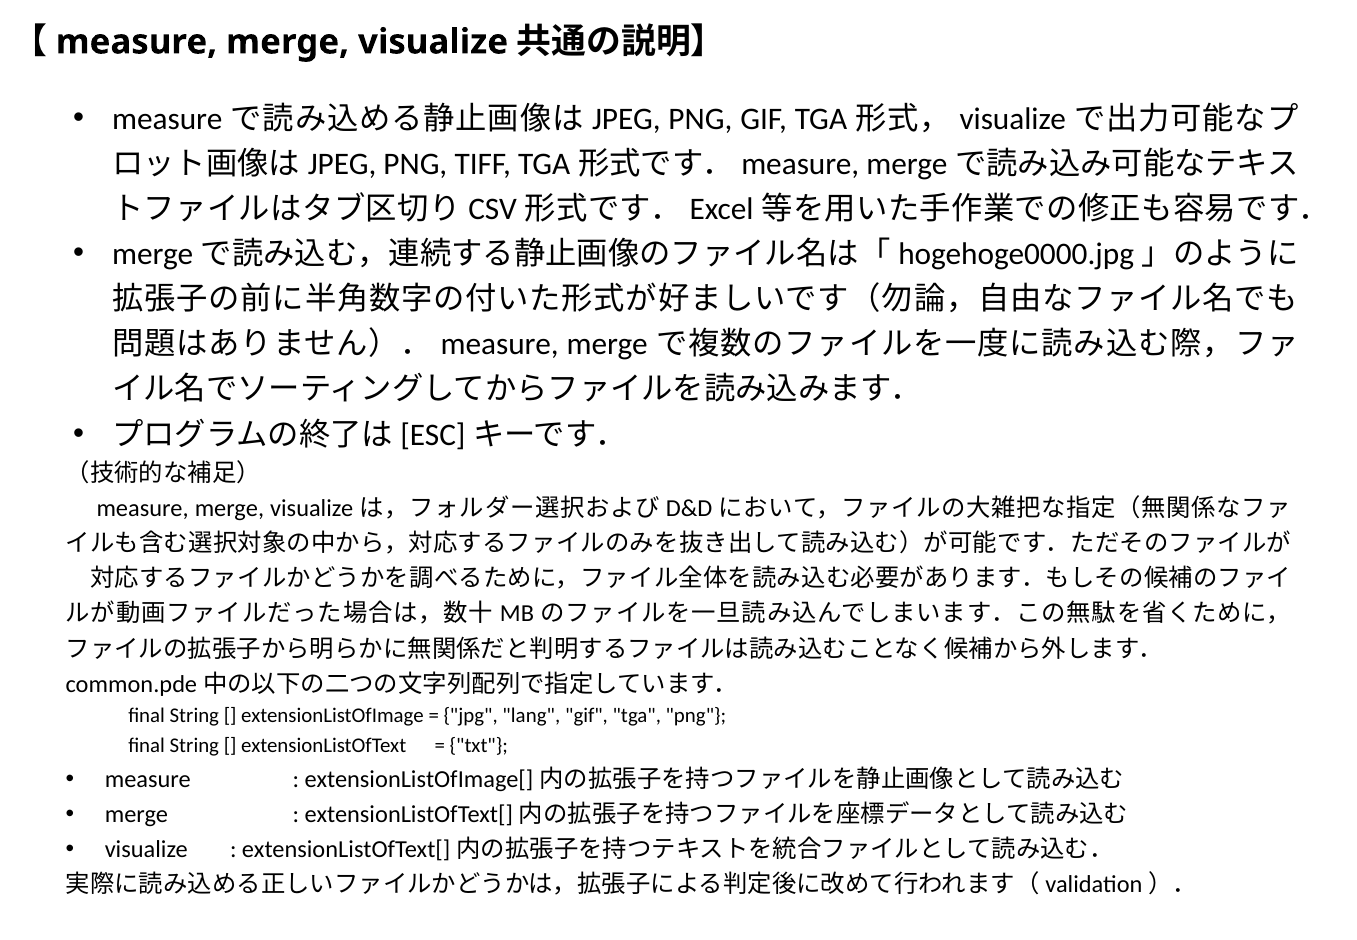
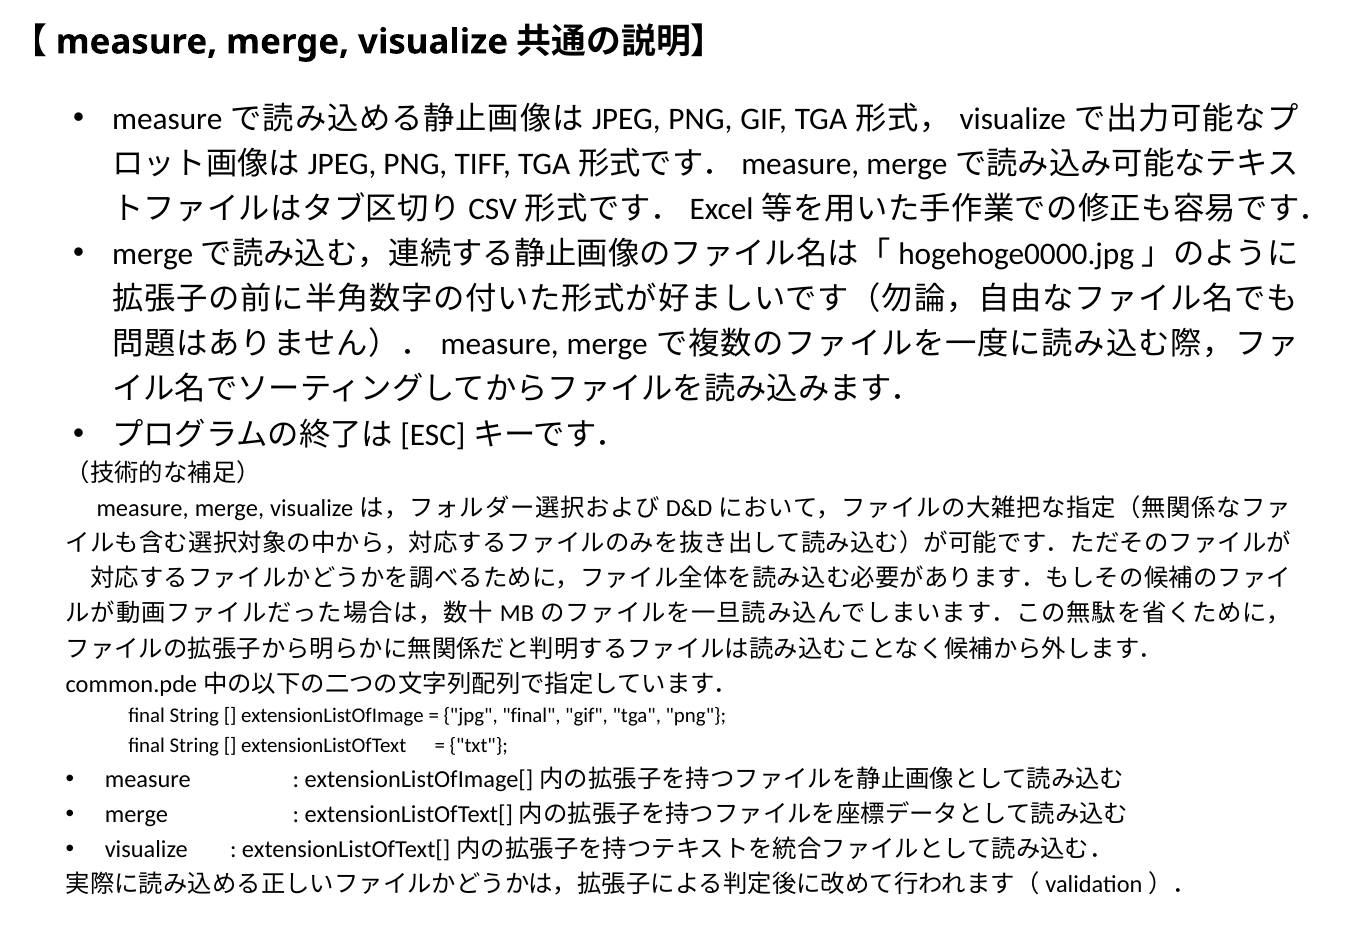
jpg lang: lang -> final (531, 716)
